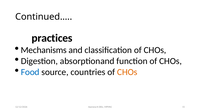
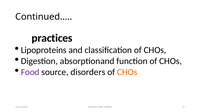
Mechanisms: Mechanisms -> Lipoproteins (44, 50)
Food colour: blue -> purple (30, 72)
countries: countries -> disorders (88, 72)
